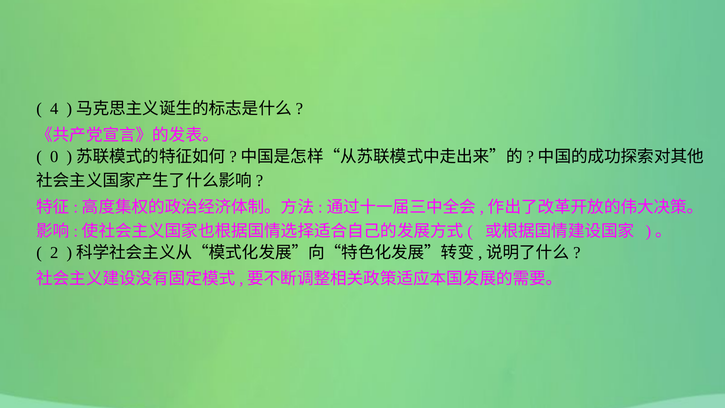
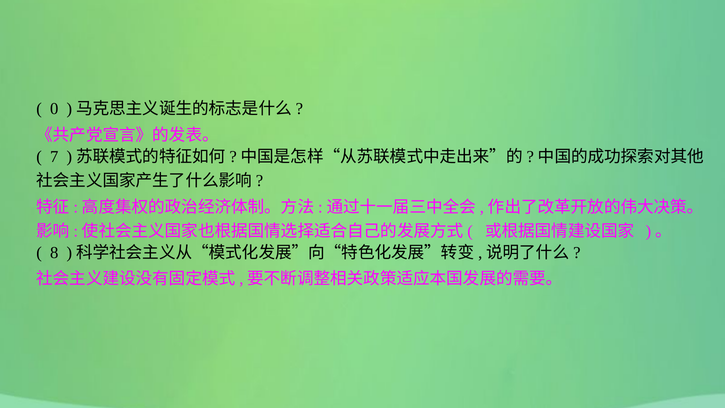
4: 4 -> 0 (54, 109)
0: 0 -> 7 (54, 157)
2: 2 -> 8 (54, 252)
